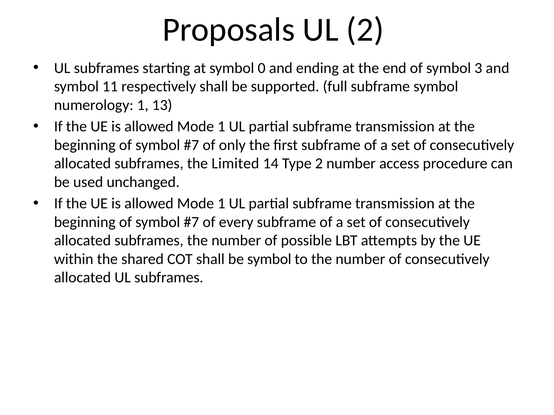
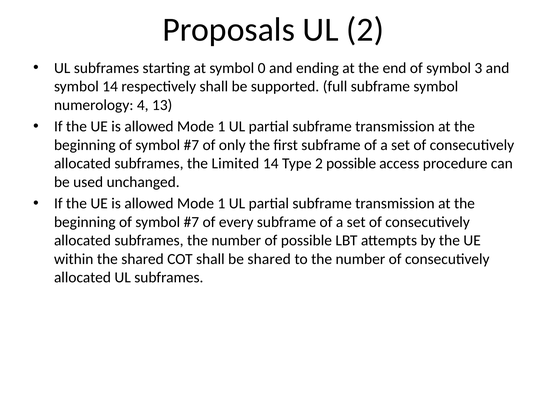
symbol 11: 11 -> 14 (110, 87)
numerology 1: 1 -> 4 (143, 105)
2 number: number -> possible (351, 164)
be symbol: symbol -> shared (269, 259)
